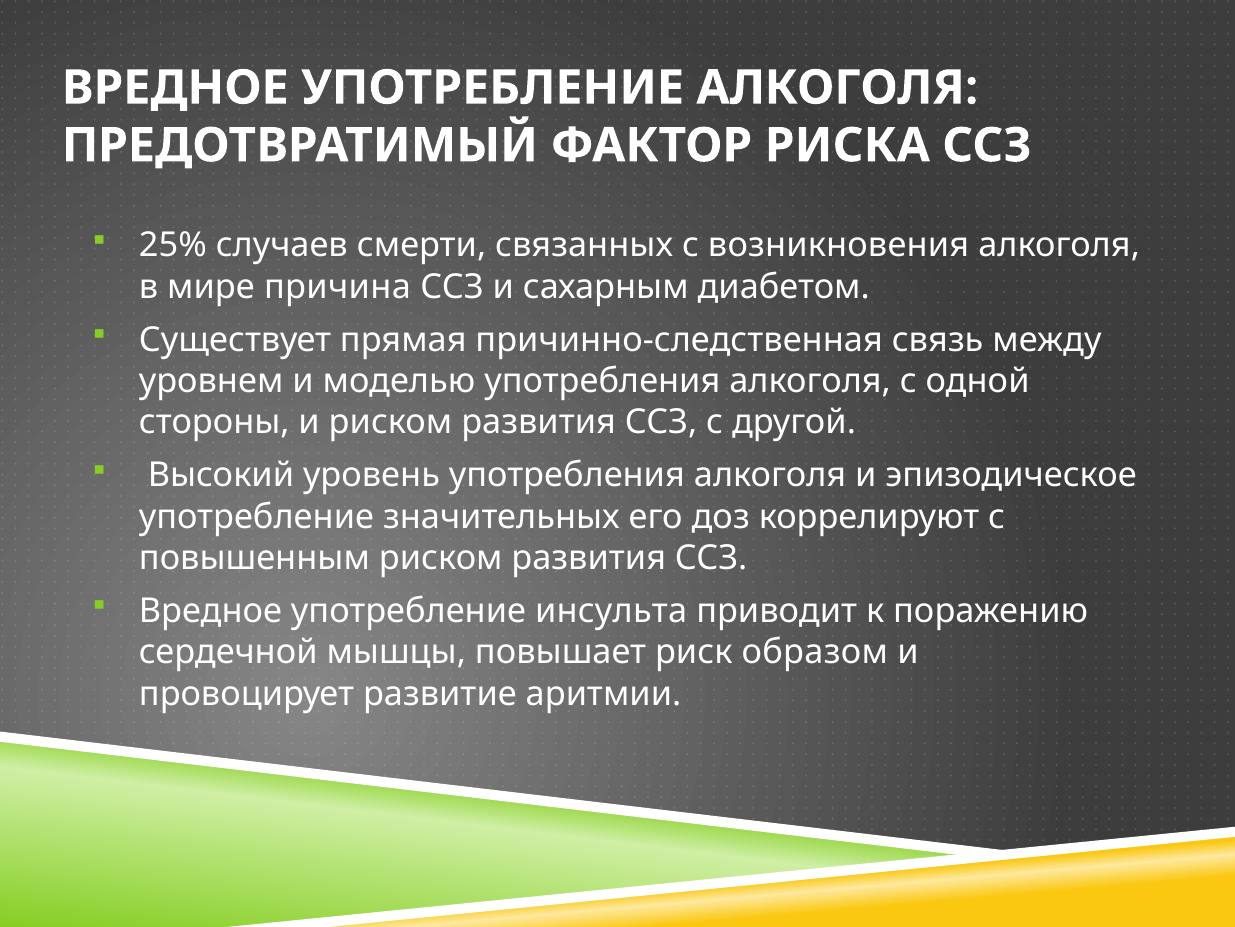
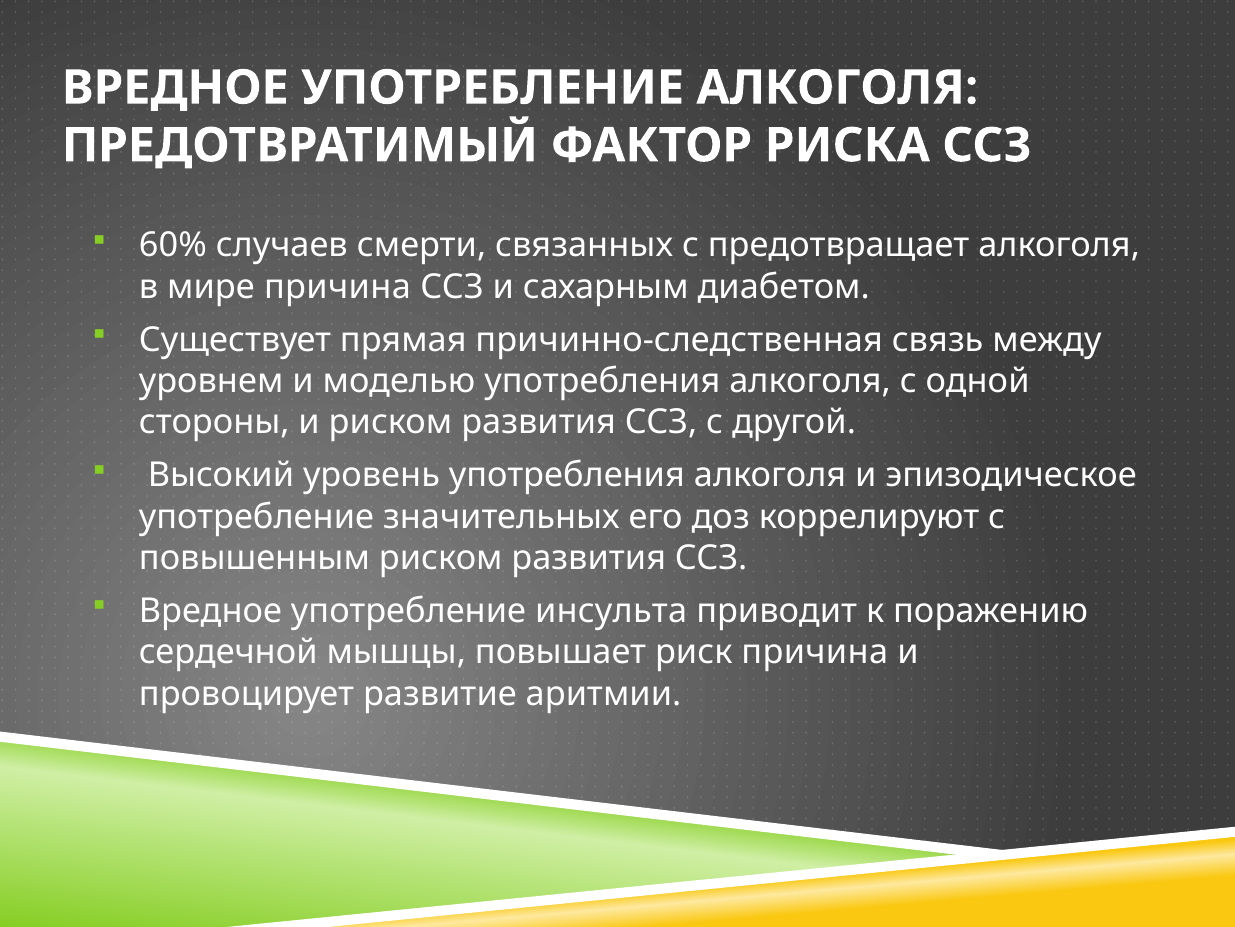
25%: 25% -> 60% (173, 245)
возникновения: возникновения -> предотвращает (839, 245)
риск образом: образом -> причина (815, 652)
